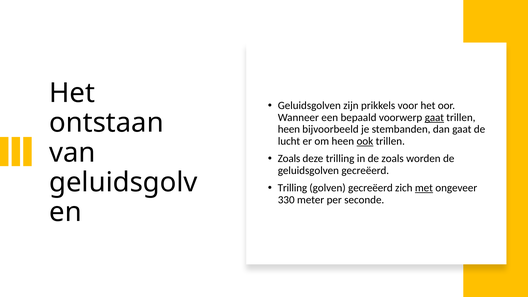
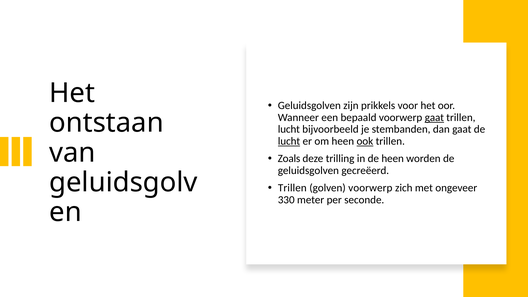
heen: heen -> lucht (289, 129)
lucht underline: none -> present (289, 141)
de zoals: zoals -> heen (393, 159)
Trilling: Trilling -> Trillen (292, 188)
golven gecreëerd: gecreëerd -> voorwerp (370, 188)
met underline: present -> none (424, 188)
